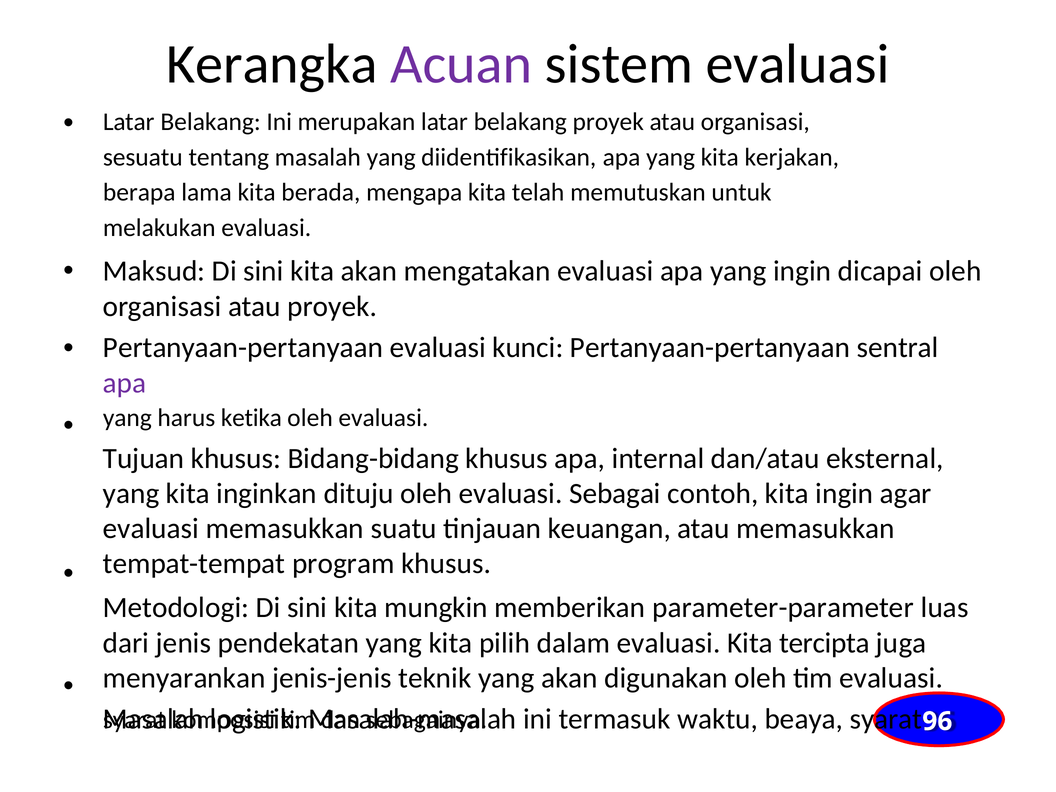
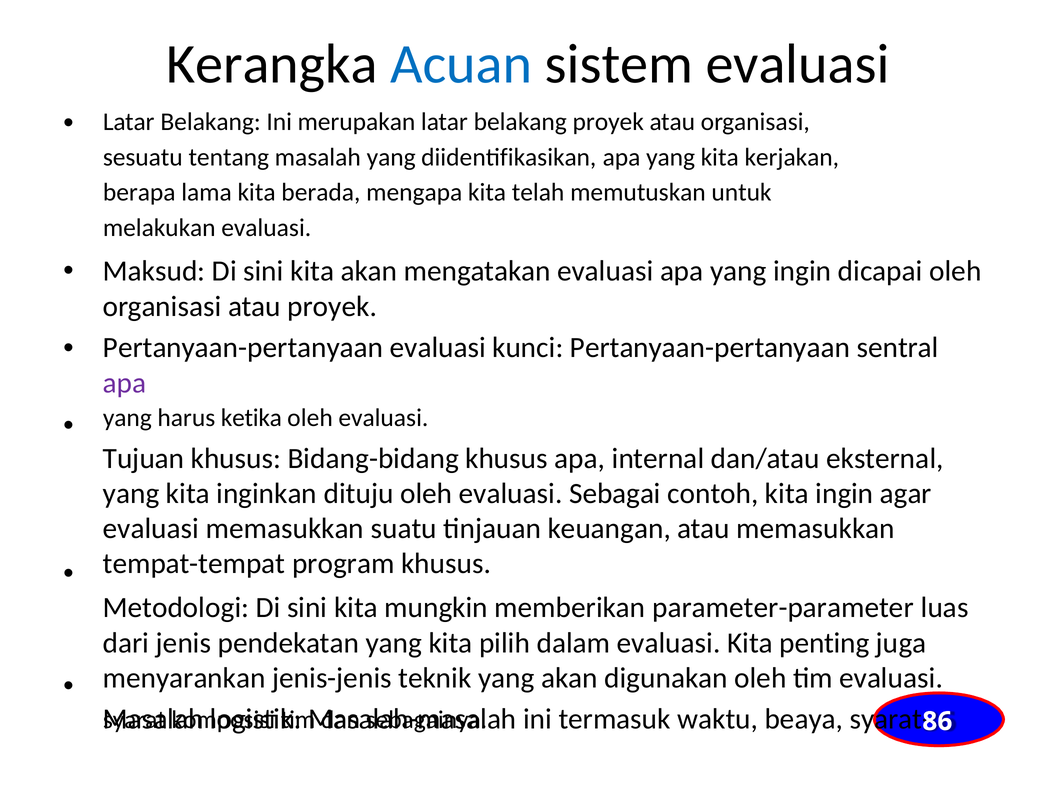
Acuan colour: purple -> blue (461, 64)
tercipta: tercipta -> penting (824, 643)
96: 96 -> 86 (937, 721)
